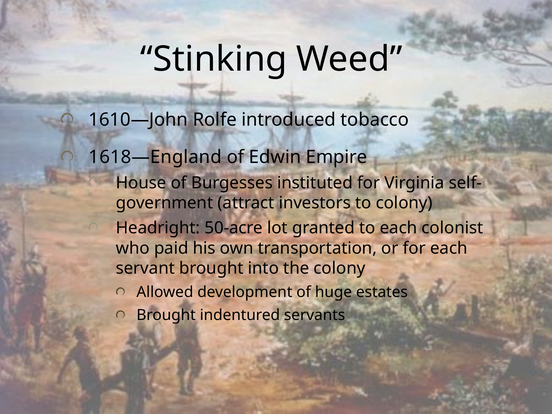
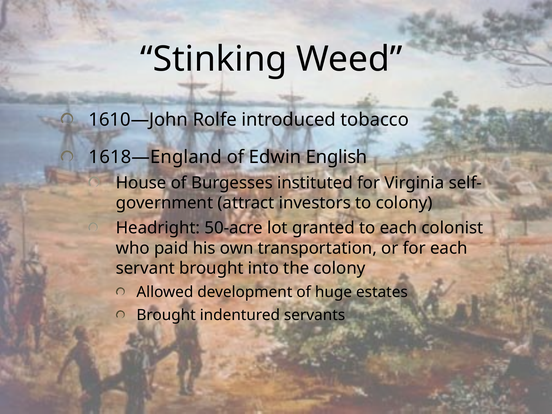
Empire: Empire -> English (337, 157)
